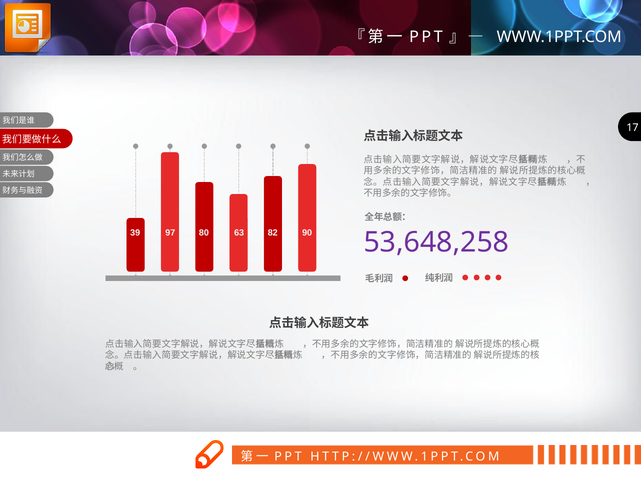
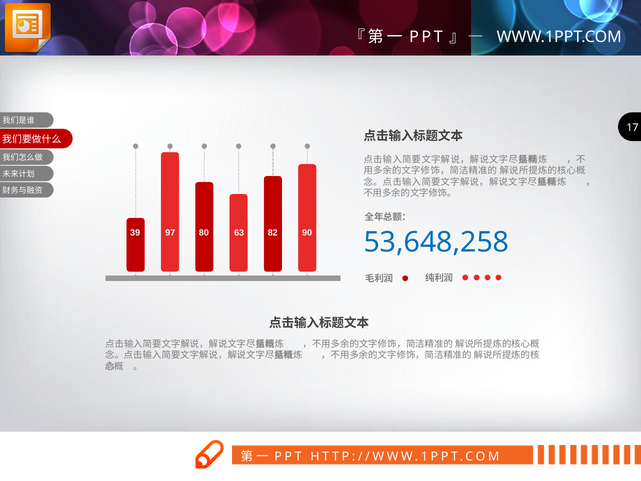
53,648,258 colour: purple -> blue (436, 242)
